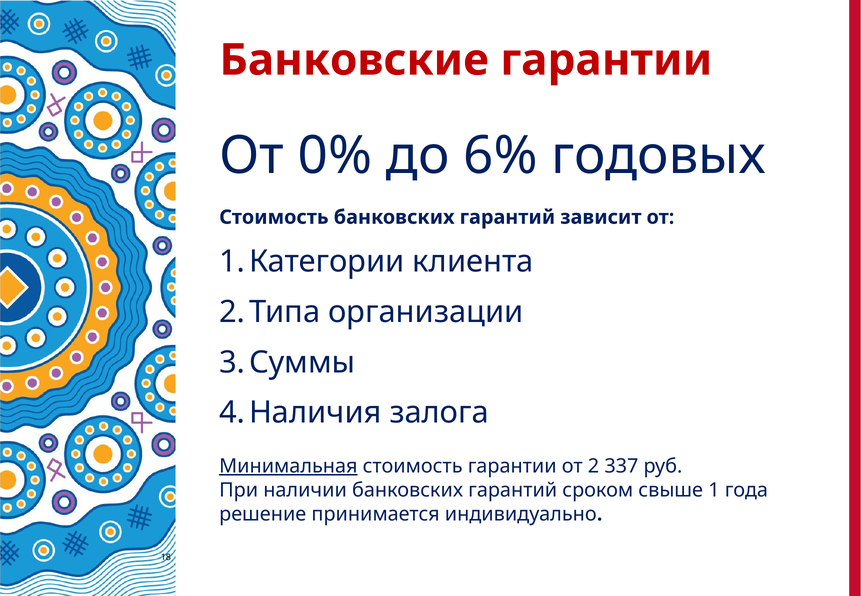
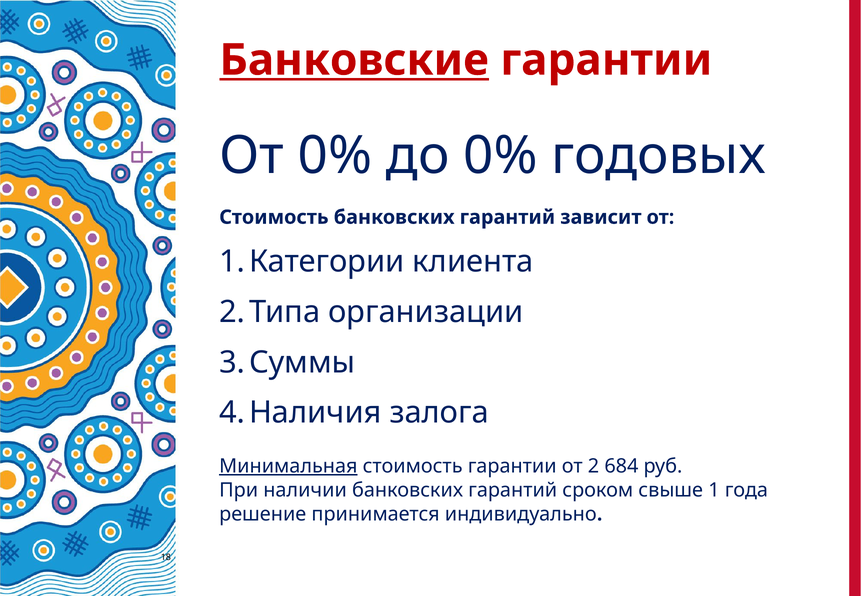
Банковские underline: none -> present (354, 60)
до 6%: 6% -> 0% (500, 156)
337: 337 -> 684 (621, 466)
